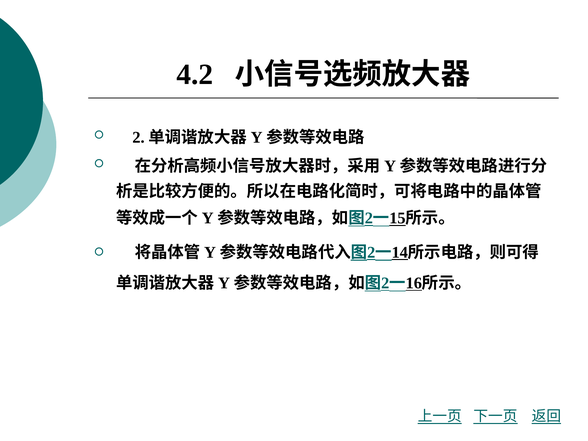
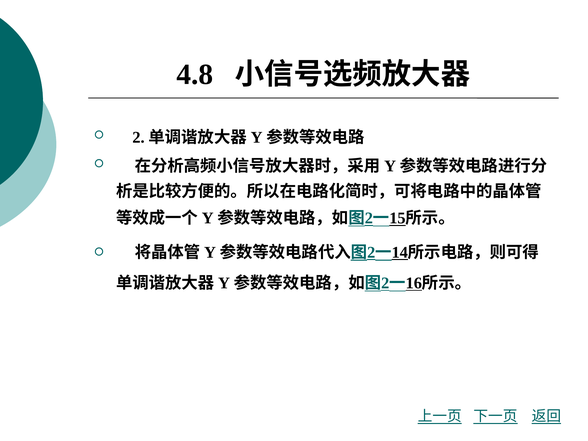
4.2: 4.2 -> 4.8 (195, 74)
